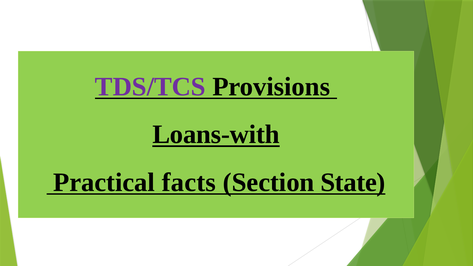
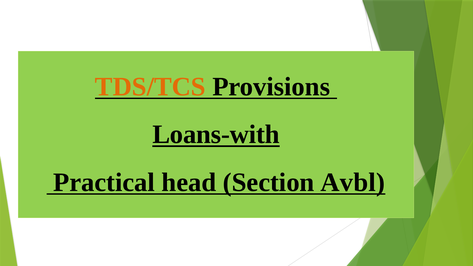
TDS/TCS colour: purple -> orange (150, 87)
facts: facts -> head (189, 182)
State: State -> Avbl (353, 182)
